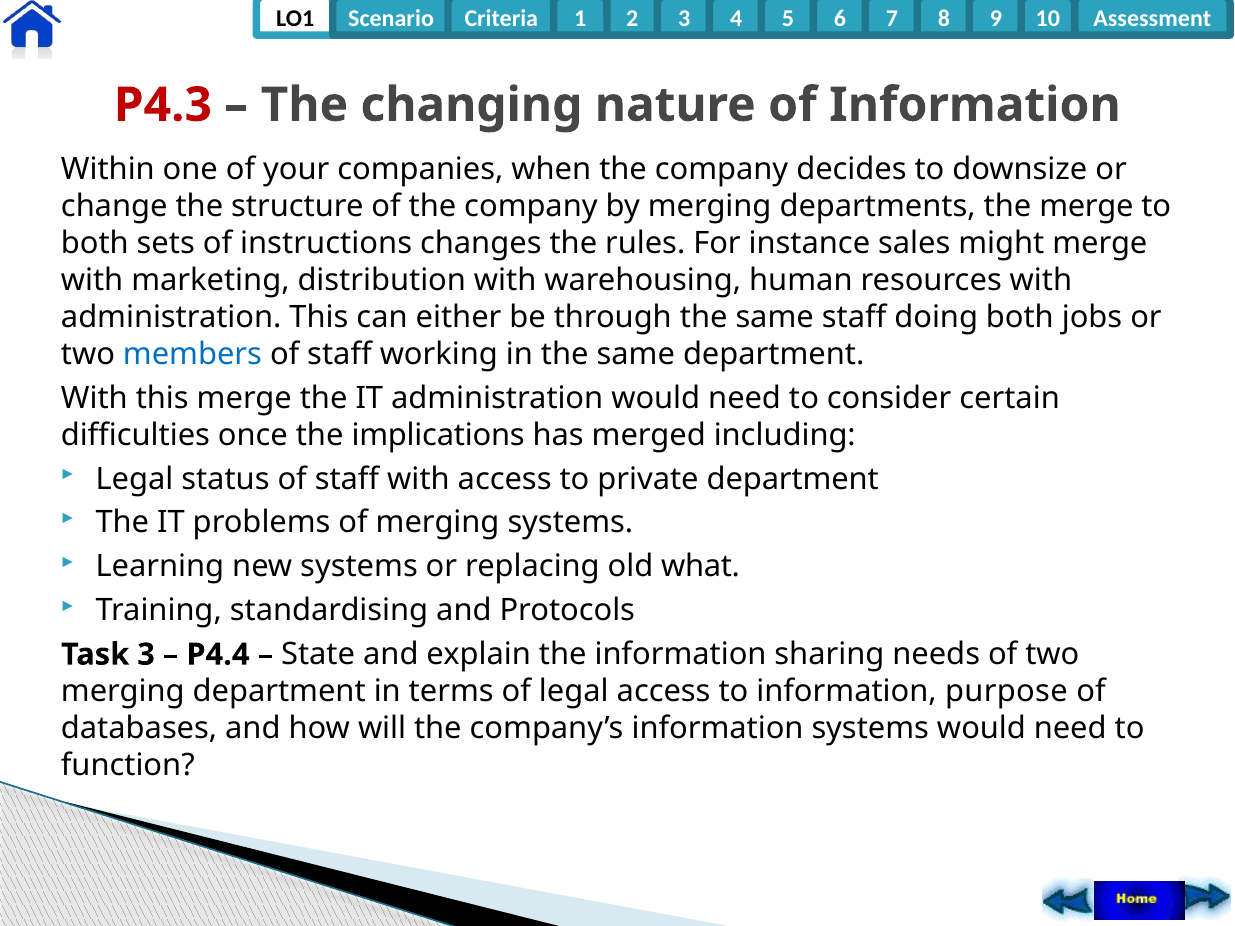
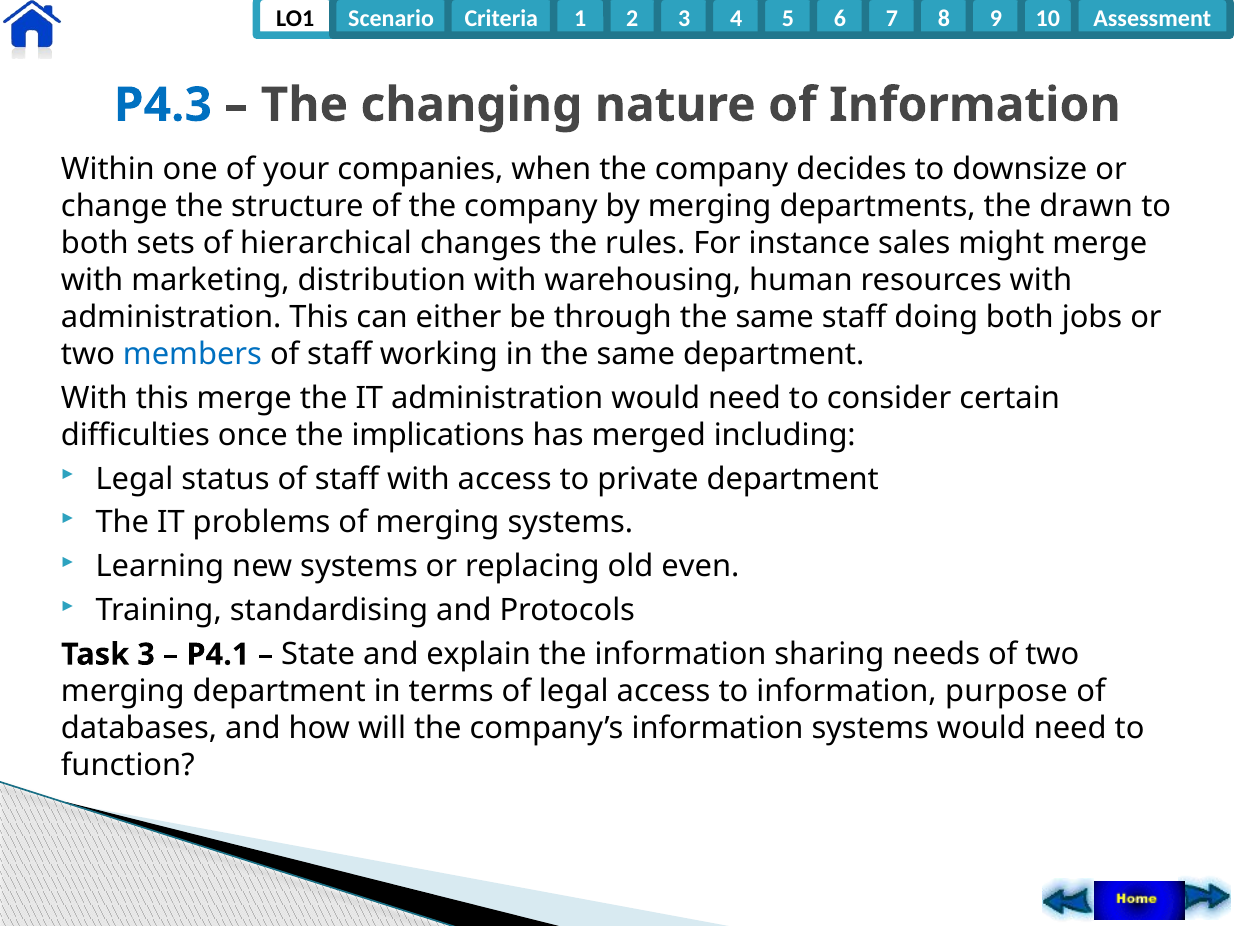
P4.3 colour: red -> blue (163, 105)
the merge: merge -> drawn (1086, 206)
instructions: instructions -> hierarchical (326, 243)
what: what -> even (700, 567)
P4.4: P4.4 -> P4.1 (218, 655)
